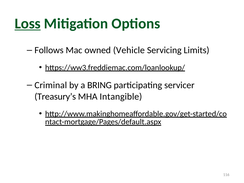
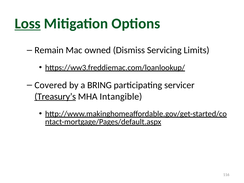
Follows: Follows -> Remain (49, 50)
Vehicle: Vehicle -> Dismiss (129, 50)
Criminal: Criminal -> Covered (51, 85)
Treasury’s underline: none -> present (55, 96)
